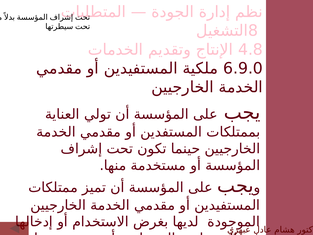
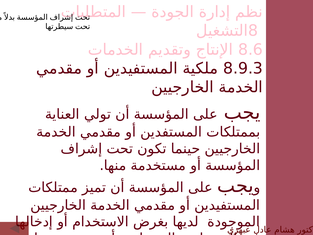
4.8: 4.8 -> 8.6 (251, 50)
6.9.0: 6.9.0 -> 8.9.3 (243, 68)
